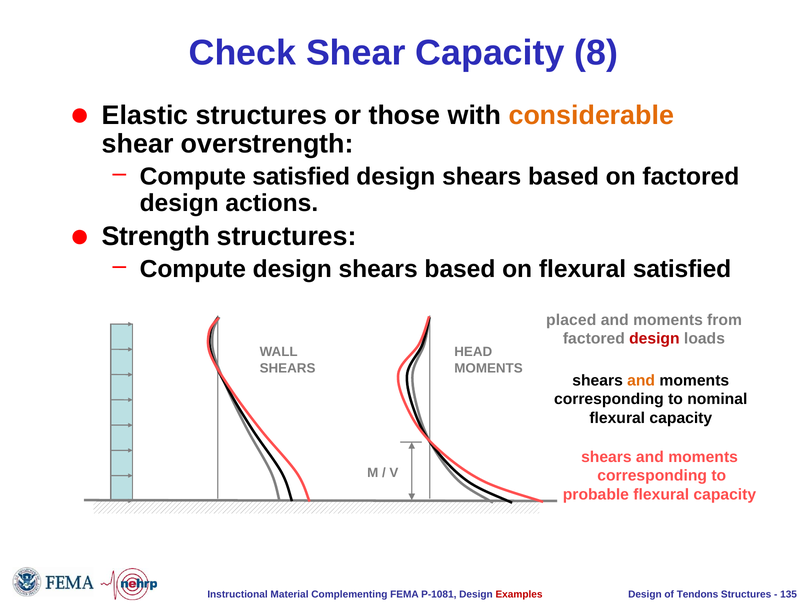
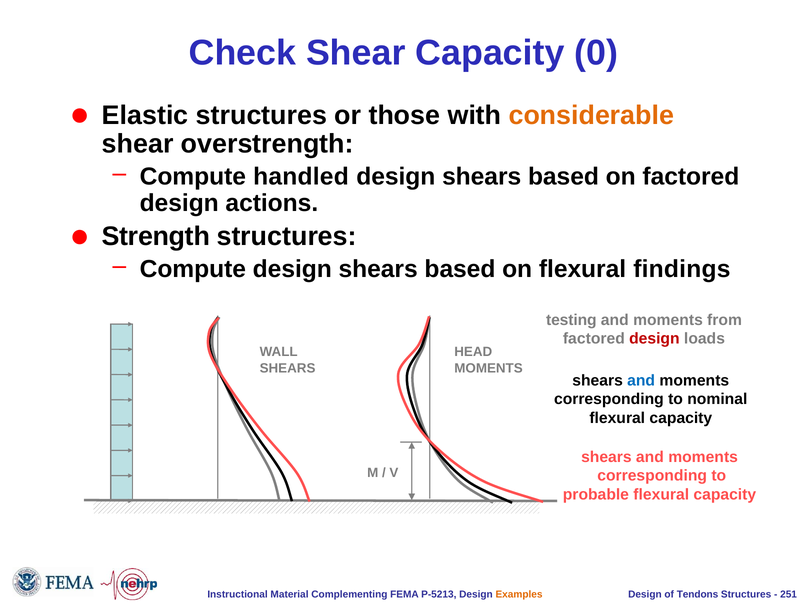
8: 8 -> 0 (596, 53)
Compute satisfied: satisfied -> handled (301, 177)
flexural satisfied: satisfied -> findings (682, 269)
placed: placed -> testing (571, 320)
and colour: orange -> blue (641, 380)
P-1081: P-1081 -> P-5213 (439, 594)
Examples colour: red -> orange (519, 594)
135: 135 -> 251 (789, 594)
